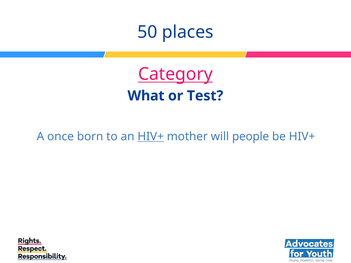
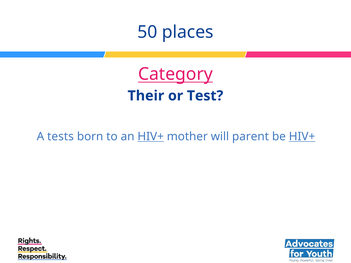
What: What -> Their (146, 96)
once: once -> tests (60, 137)
people: people -> parent (250, 137)
HIV+ underline: none -> present (302, 137)
